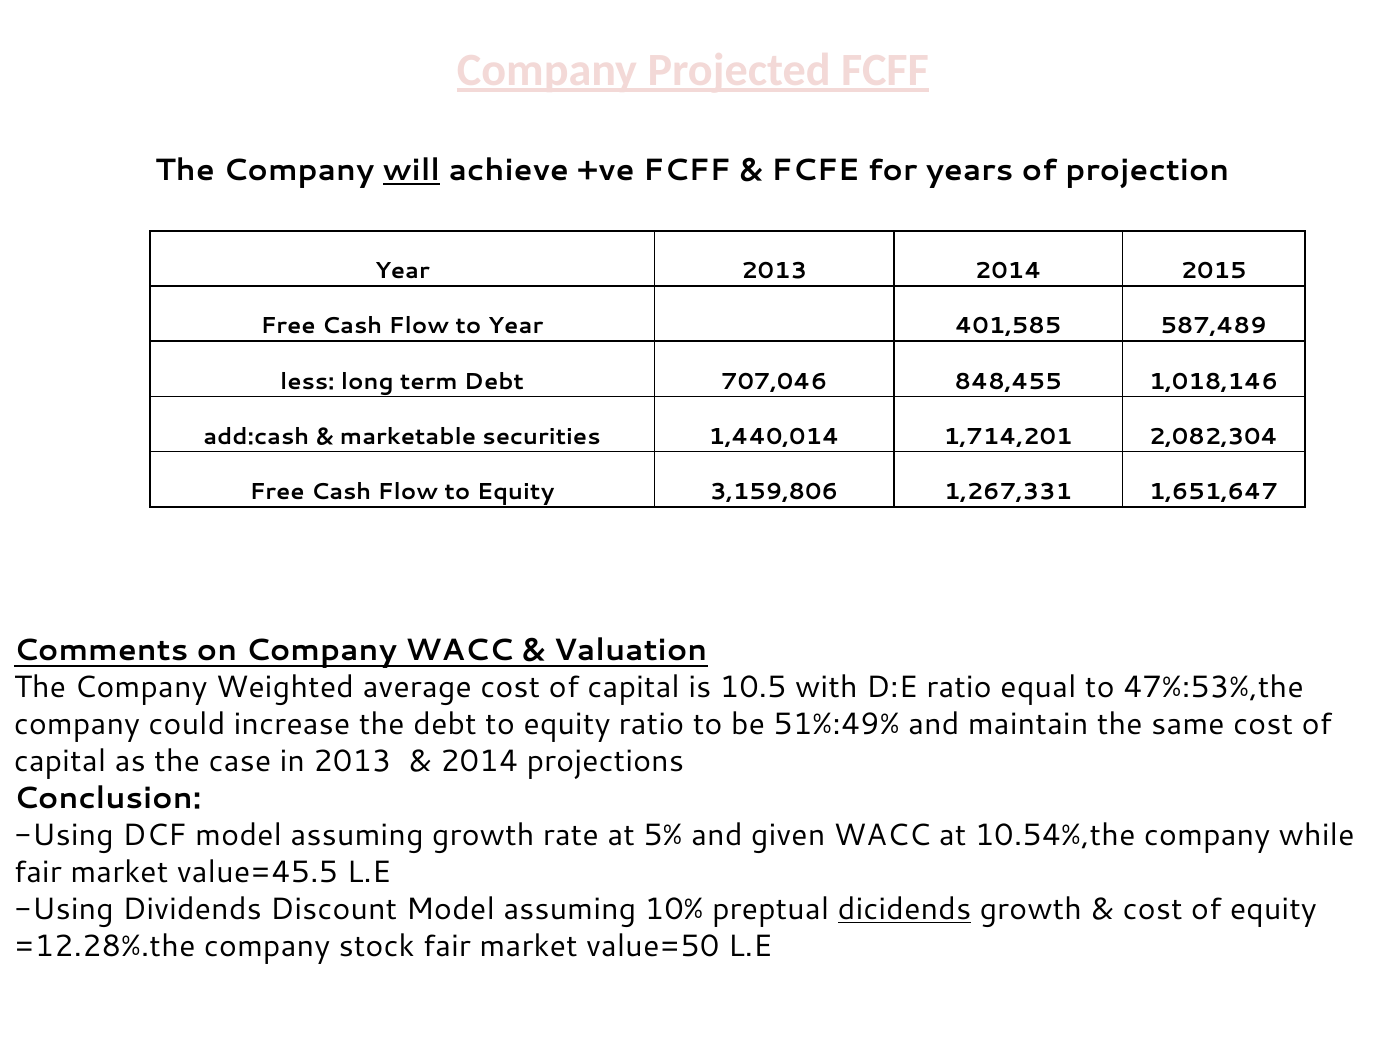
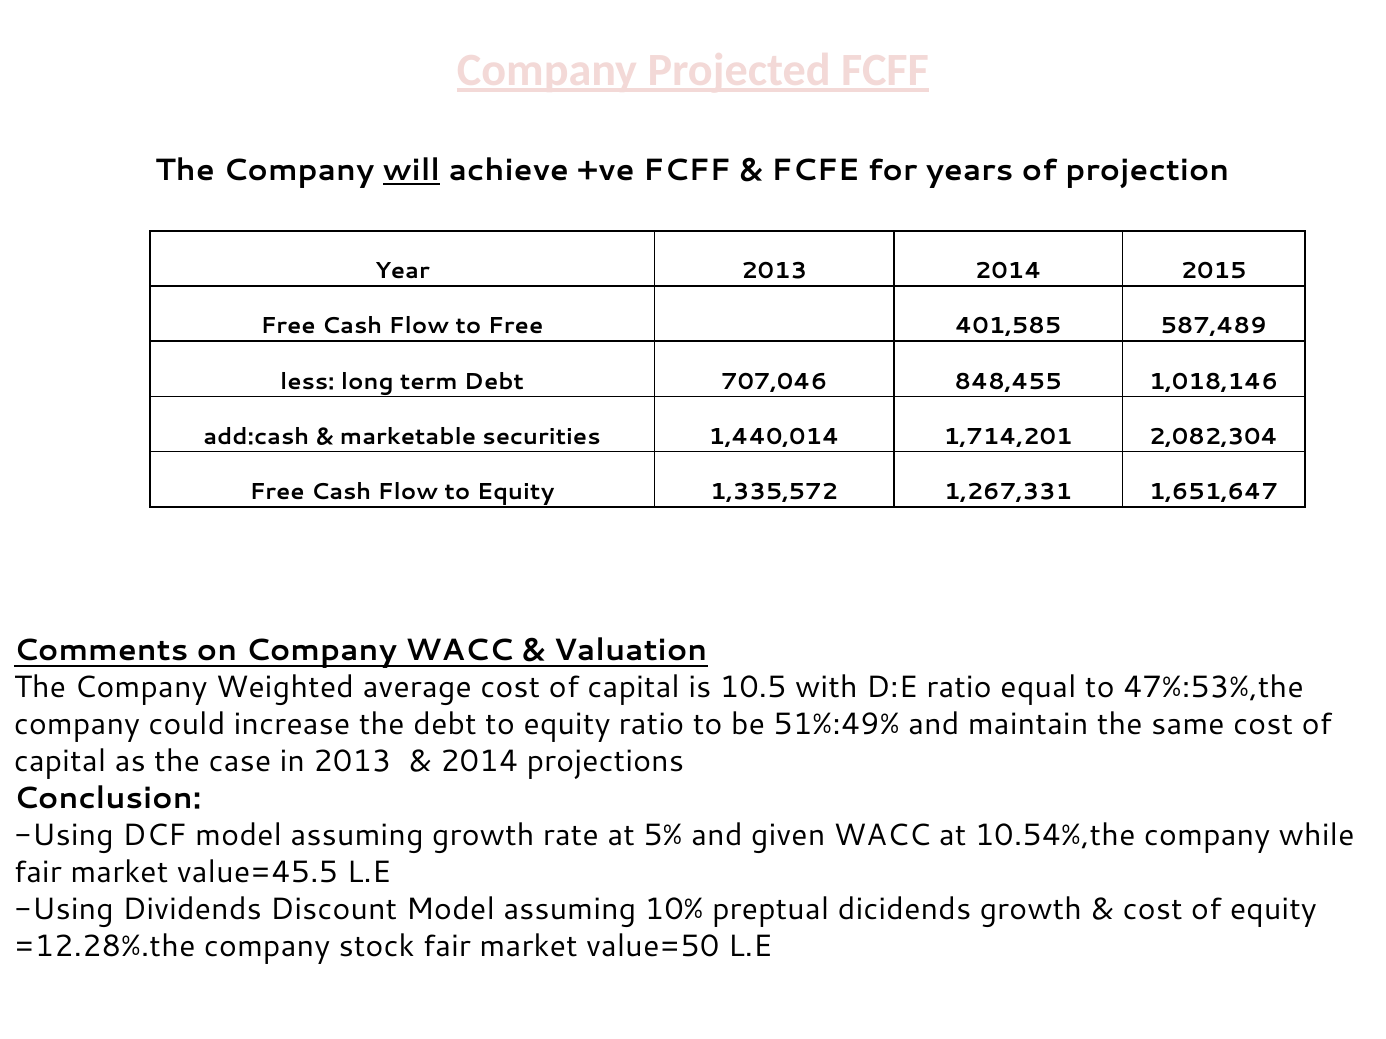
to Year: Year -> Free (516, 326)
3,159,806: 3,159,806 -> 1,335,572 (774, 492)
dicidends underline: present -> none (904, 910)
